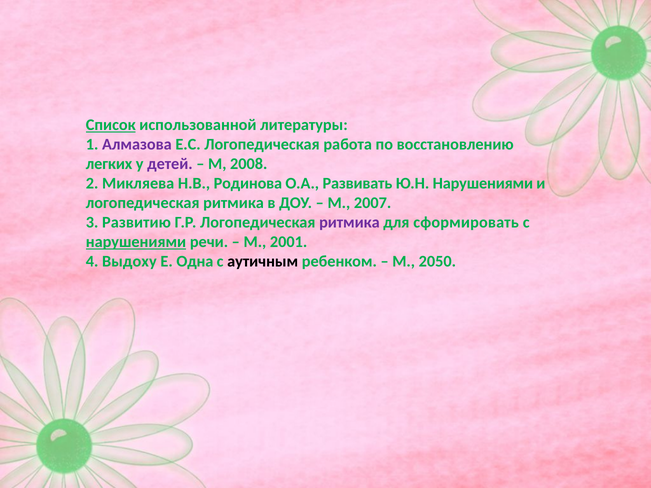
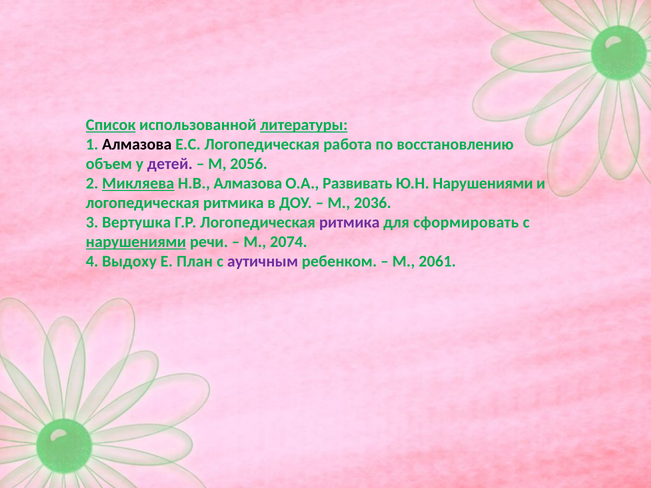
литературы underline: none -> present (304, 125)
Алмазова colour: purple -> black (137, 144)
легких: легких -> объем (109, 164)
2008: 2008 -> 2056 (249, 164)
Микляева underline: none -> present (138, 183)
Н.В Родинова: Родинова -> Алмазова (248, 183)
2007: 2007 -> 2036 (373, 203)
Развитию: Развитию -> Вертушка (136, 223)
2001: 2001 -> 2074 (289, 242)
Одна: Одна -> План (195, 262)
аутичным colour: black -> purple (263, 262)
2050: 2050 -> 2061 (437, 262)
